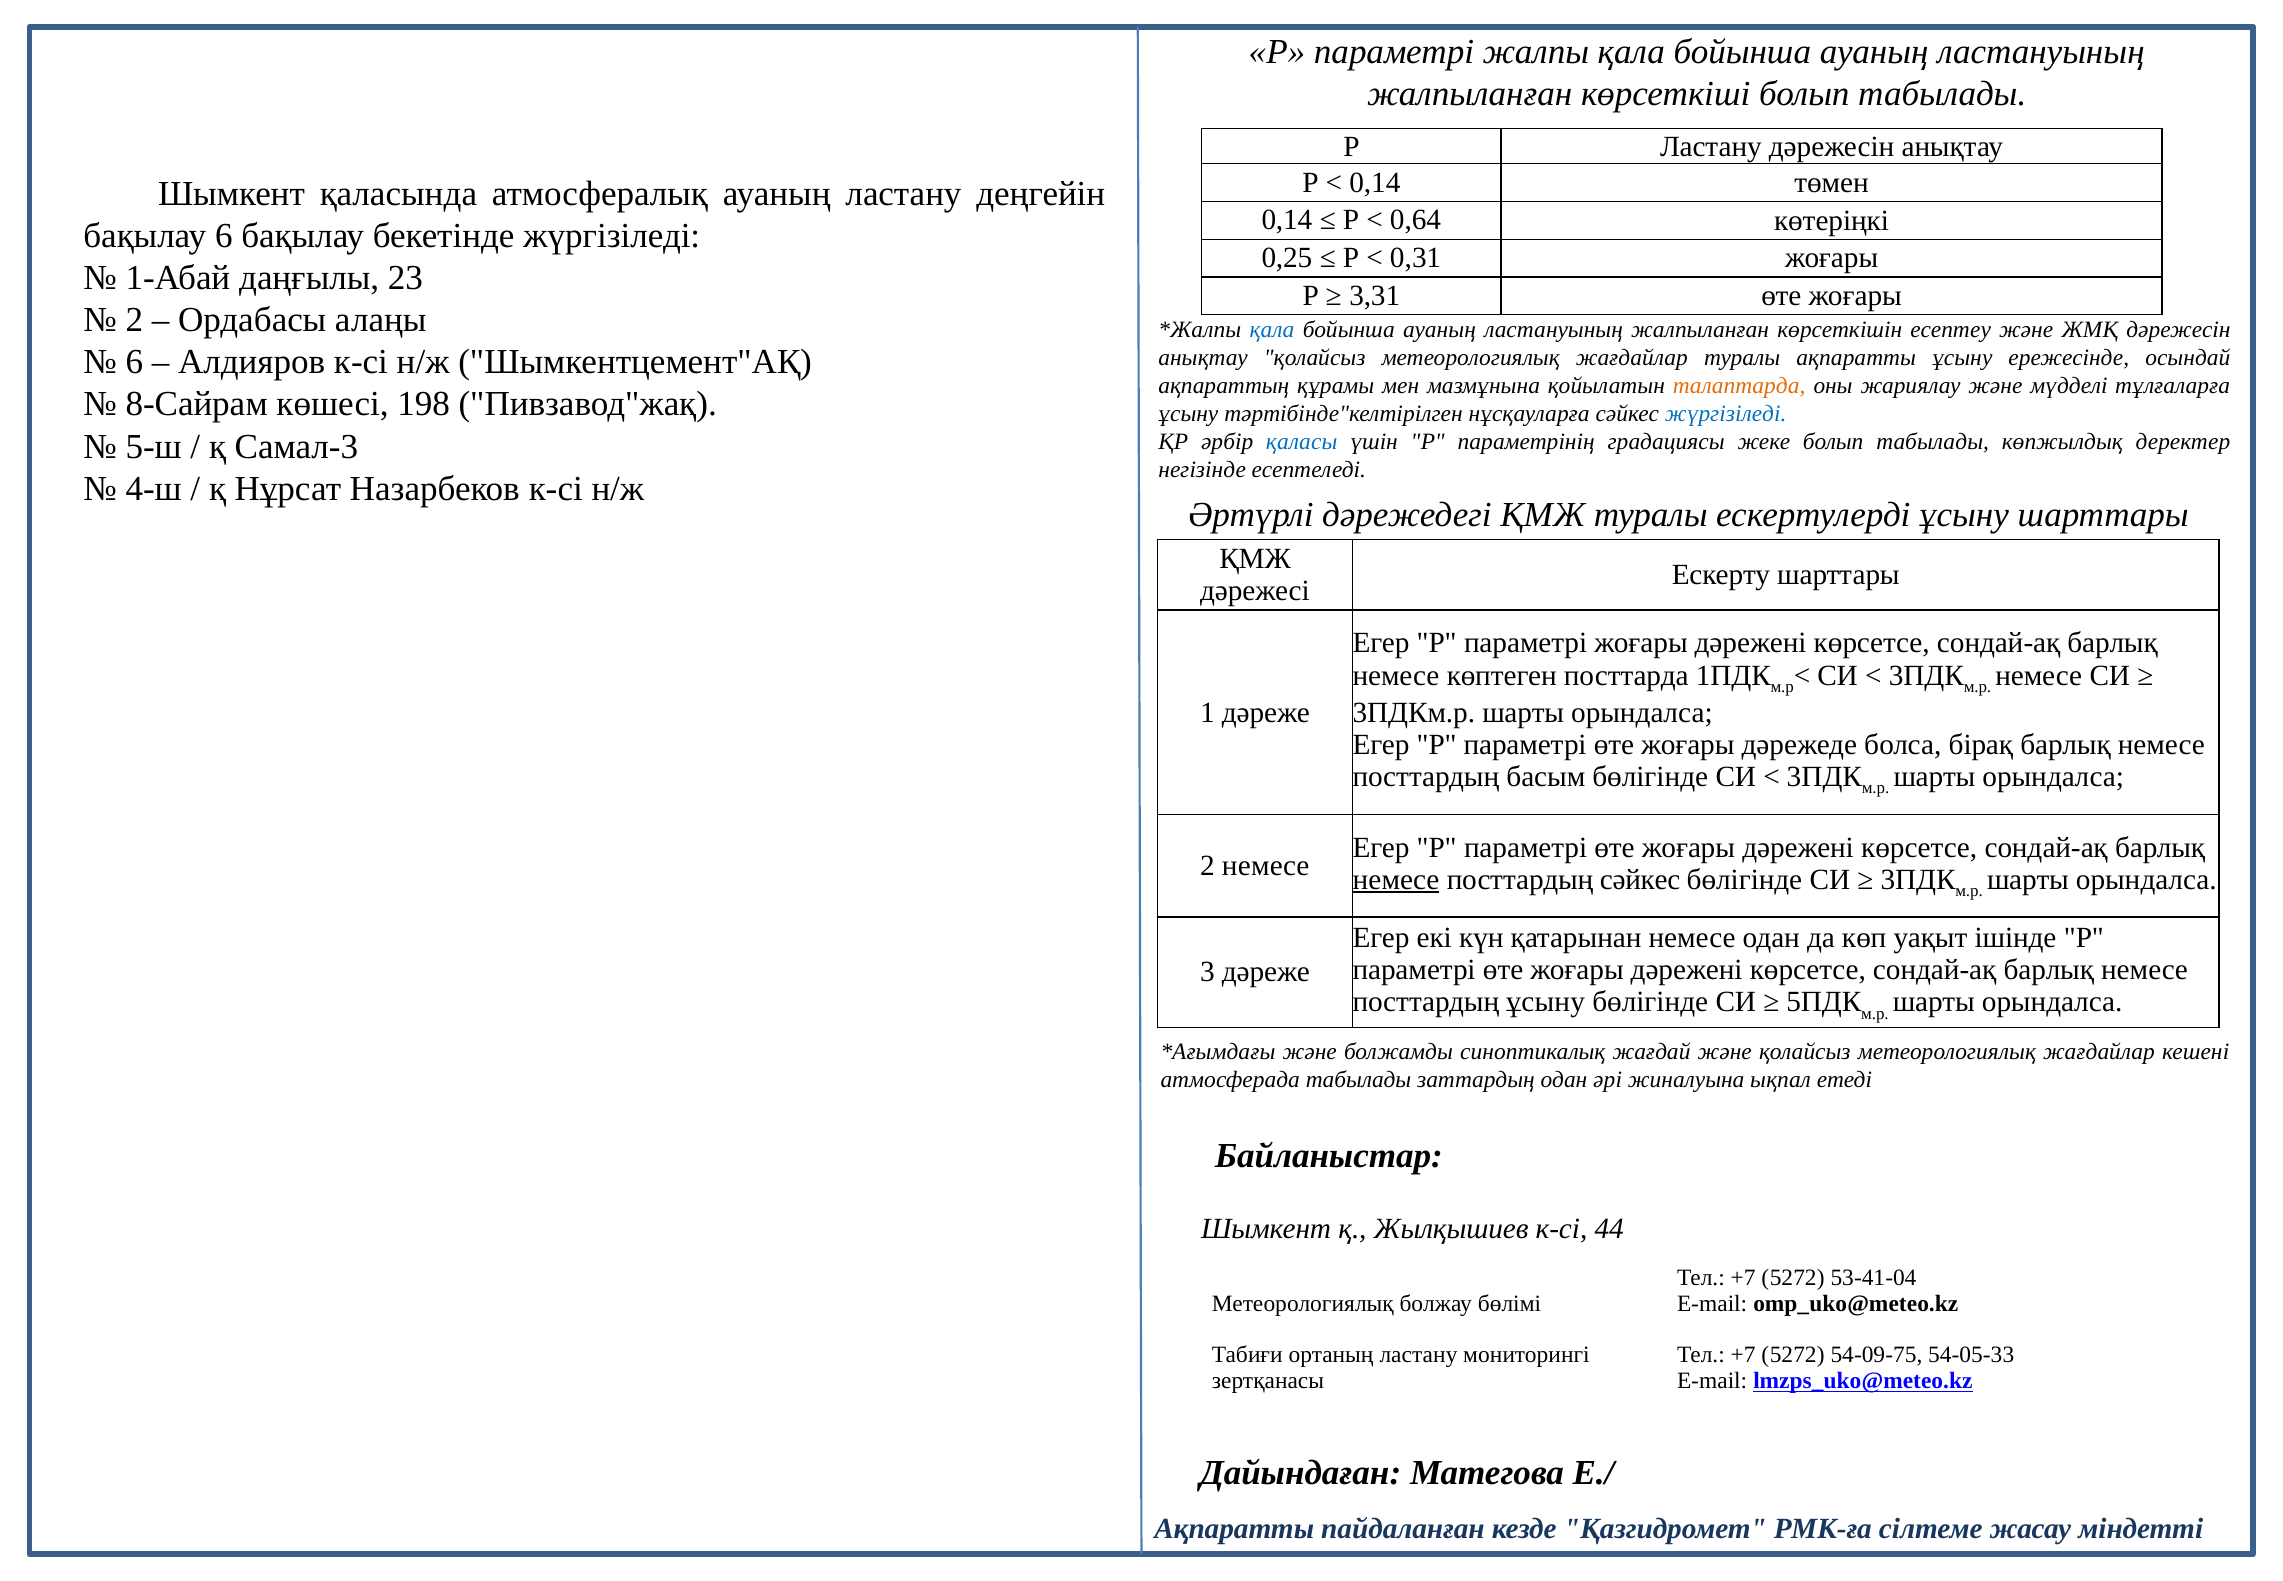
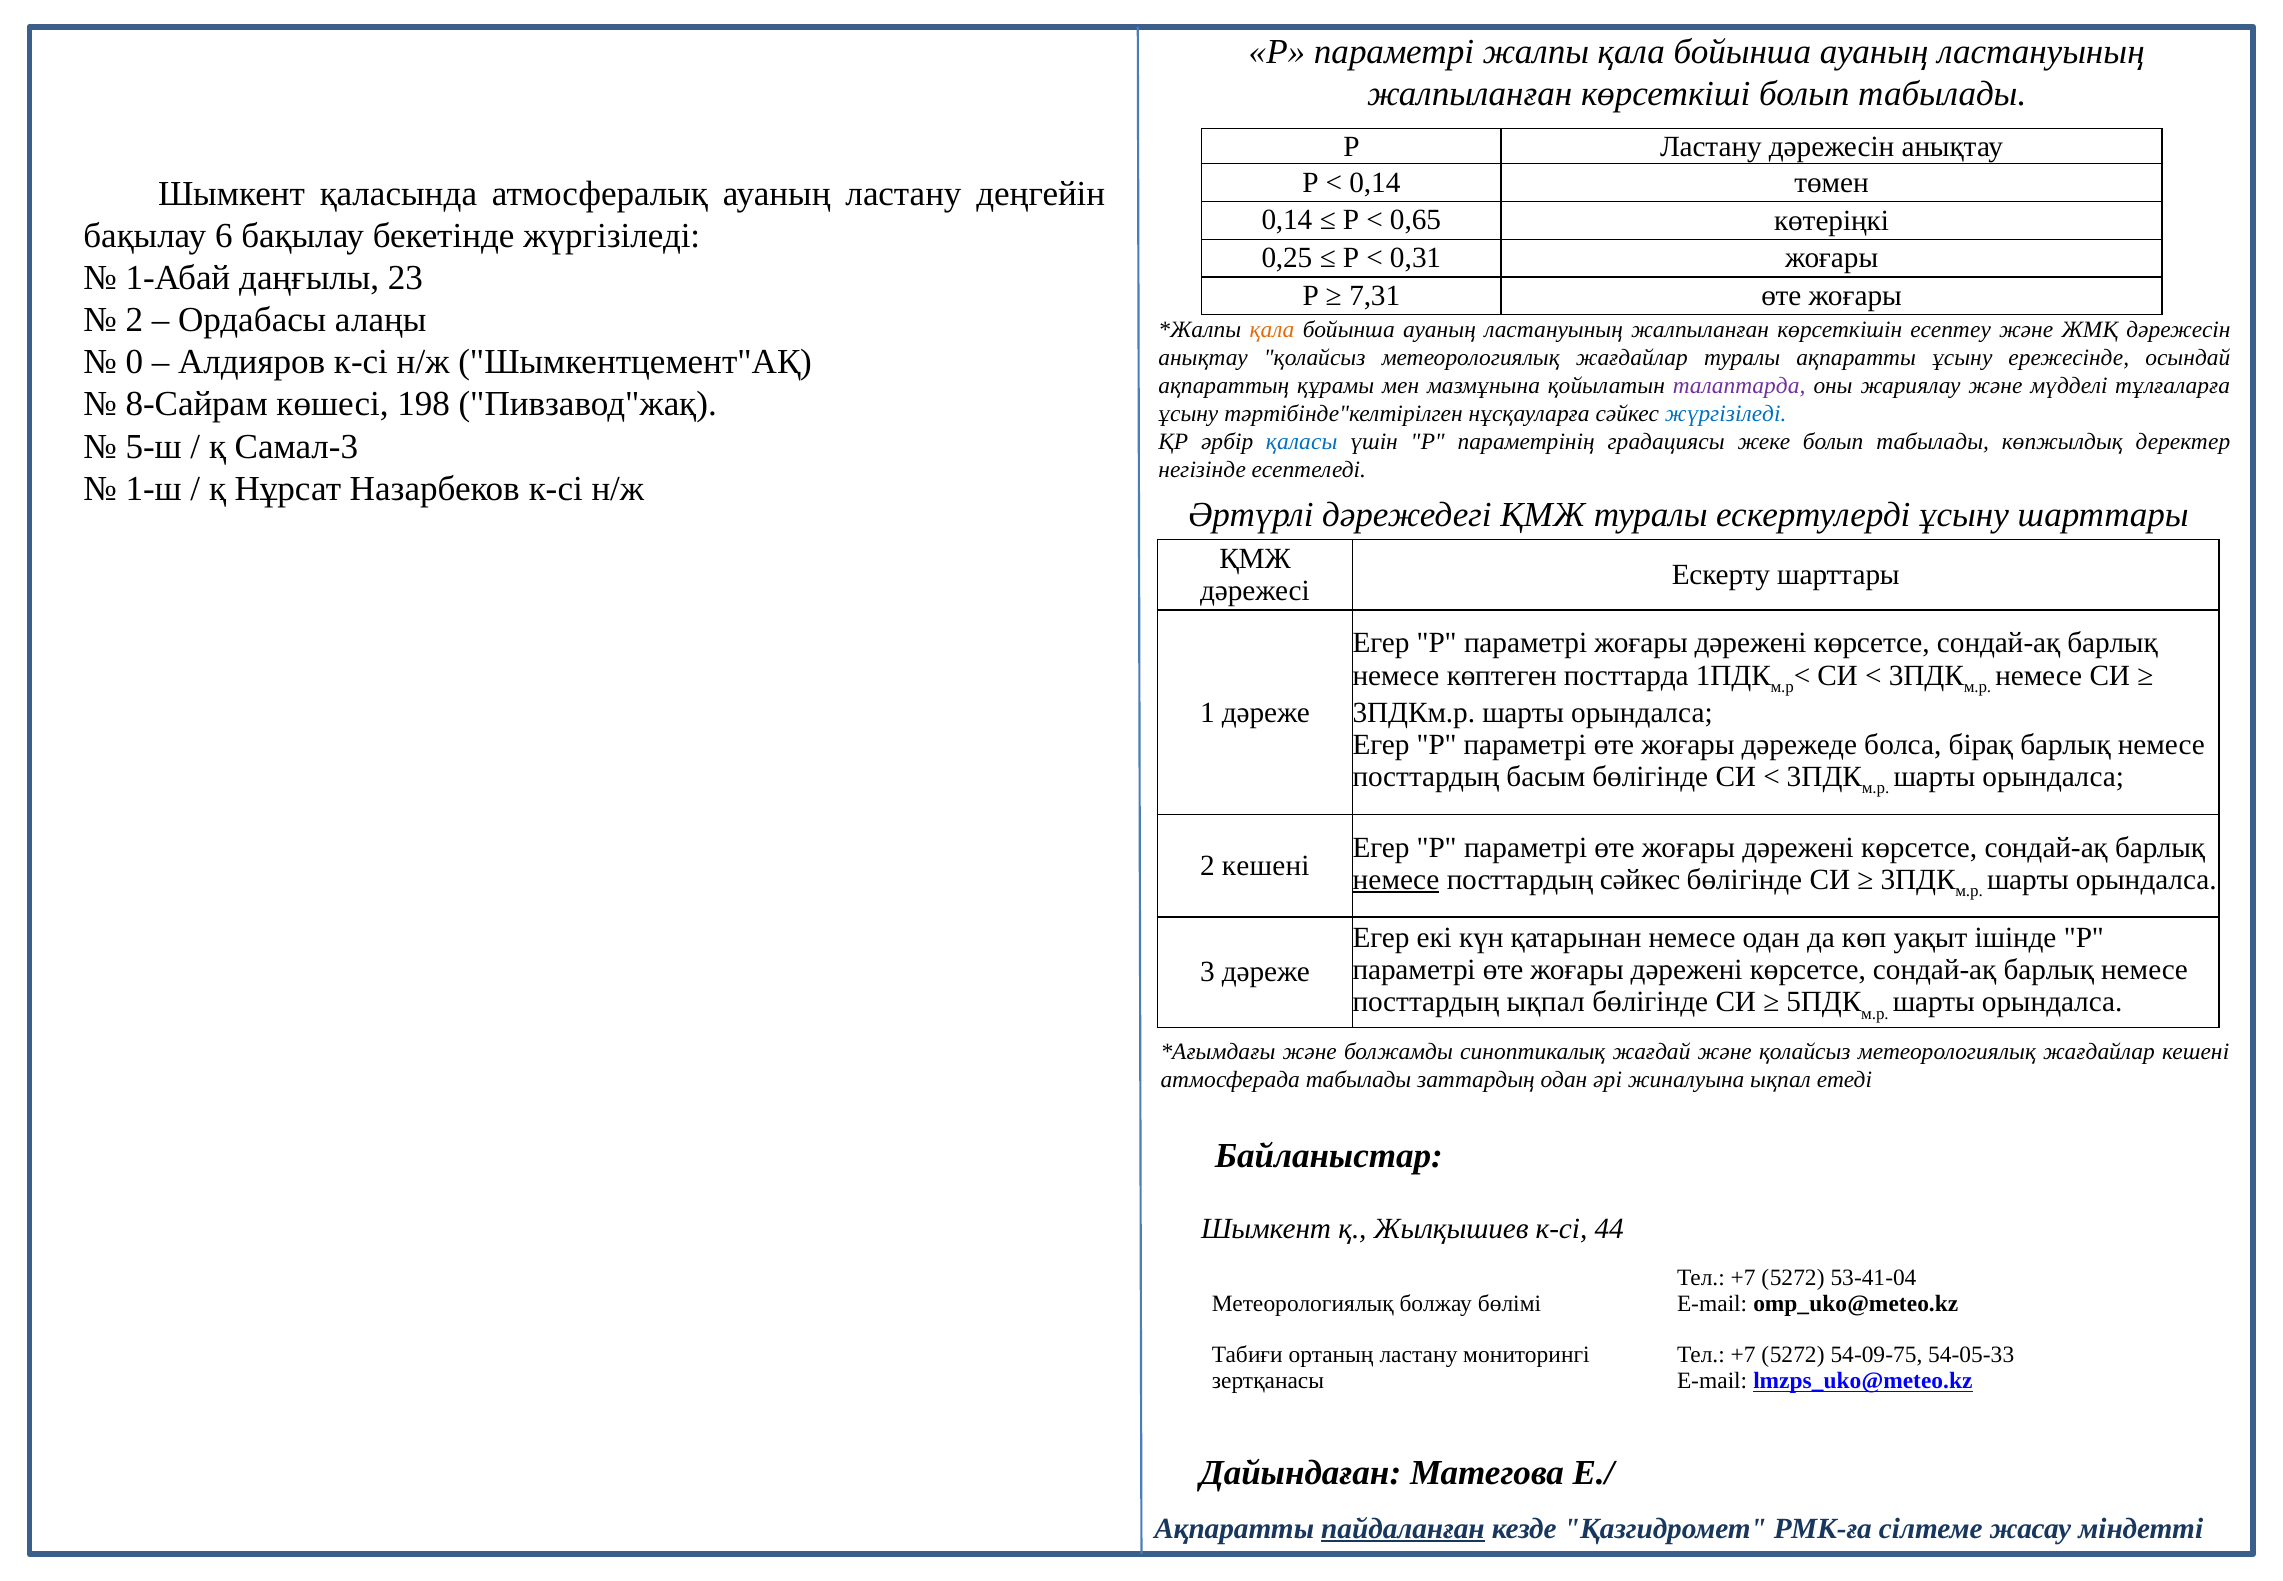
0,64: 0,64 -> 0,65 (1416, 220)
3,31: 3,31 -> 7,31 (1375, 295)
қала colour: blue -> orange (1272, 330)
6: 6 -> 0 (134, 362)
талаптарда colour: orange -> purple (1739, 386)
4-ш: 4-ш -> 1-ш (154, 488)
2 немесе: немесе -> кешені (1266, 866)
посттардың ұсыну: ұсыну -> ықпал (1546, 1002)
пайдаланған underline: none -> present (1403, 1528)
